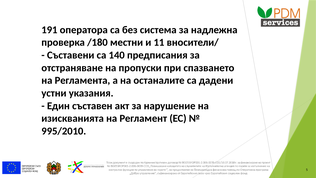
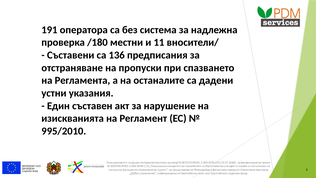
140: 140 -> 136 (117, 55)
